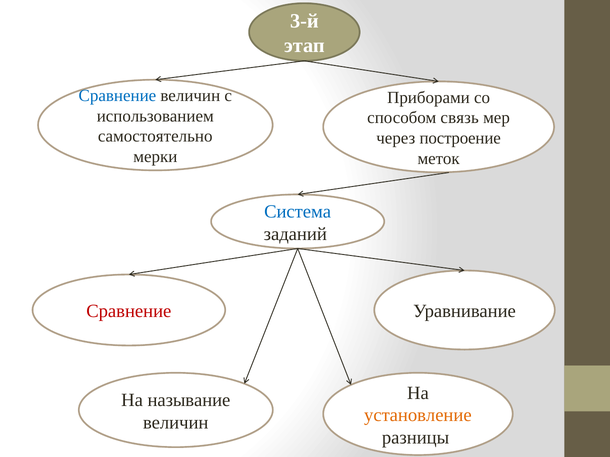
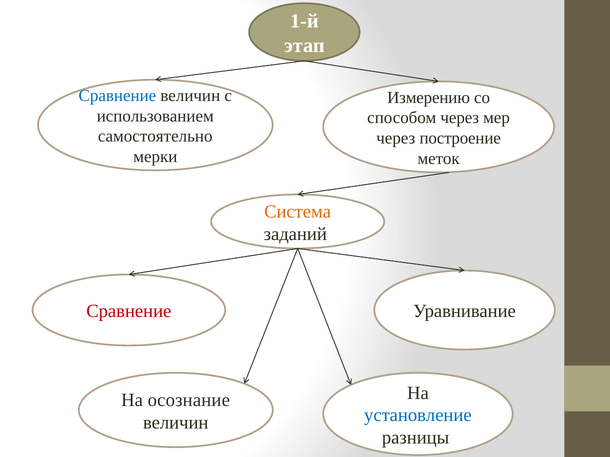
3-й: 3-й -> 1-й (304, 21)
Приборами: Приборами -> Измерению (429, 98)
способом связь: связь -> через (460, 118)
Система colour: blue -> orange (298, 212)
называние: называние -> осознание (189, 401)
установление colour: orange -> blue (418, 416)
